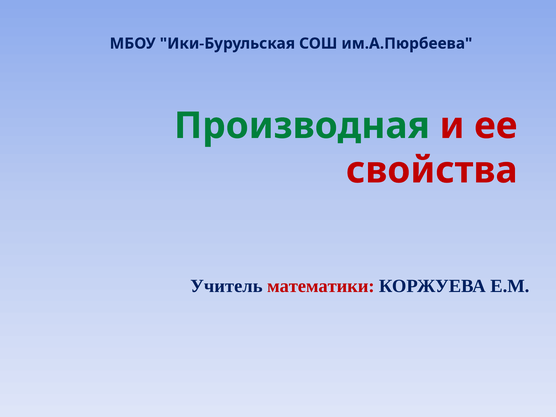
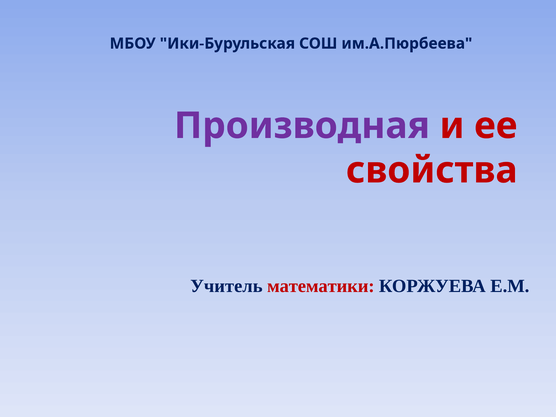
Производная colour: green -> purple (302, 126)
